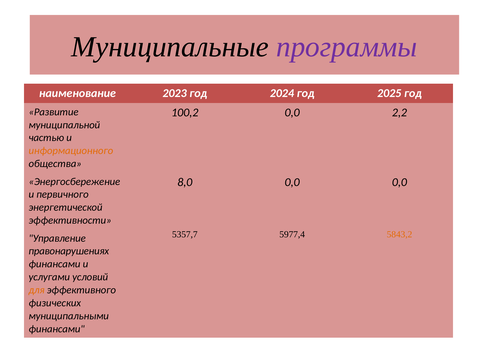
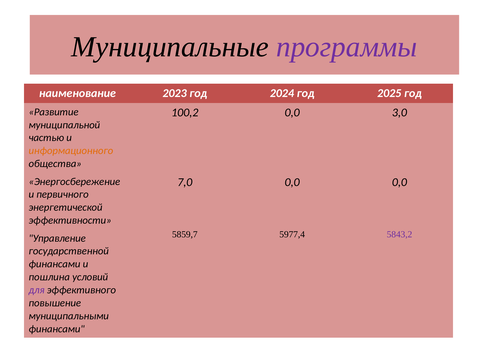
2,2: 2,2 -> 3,0 (399, 113)
8,0: 8,0 -> 7,0 (185, 182)
5357,7: 5357,7 -> 5859,7 (185, 234)
5843,2 colour: orange -> purple (399, 234)
правонарушениях: правонарушениях -> государственной (69, 251)
услугами: услугами -> пошлина (49, 277)
для colour: orange -> purple (37, 290)
физических: физических -> повышение (55, 303)
